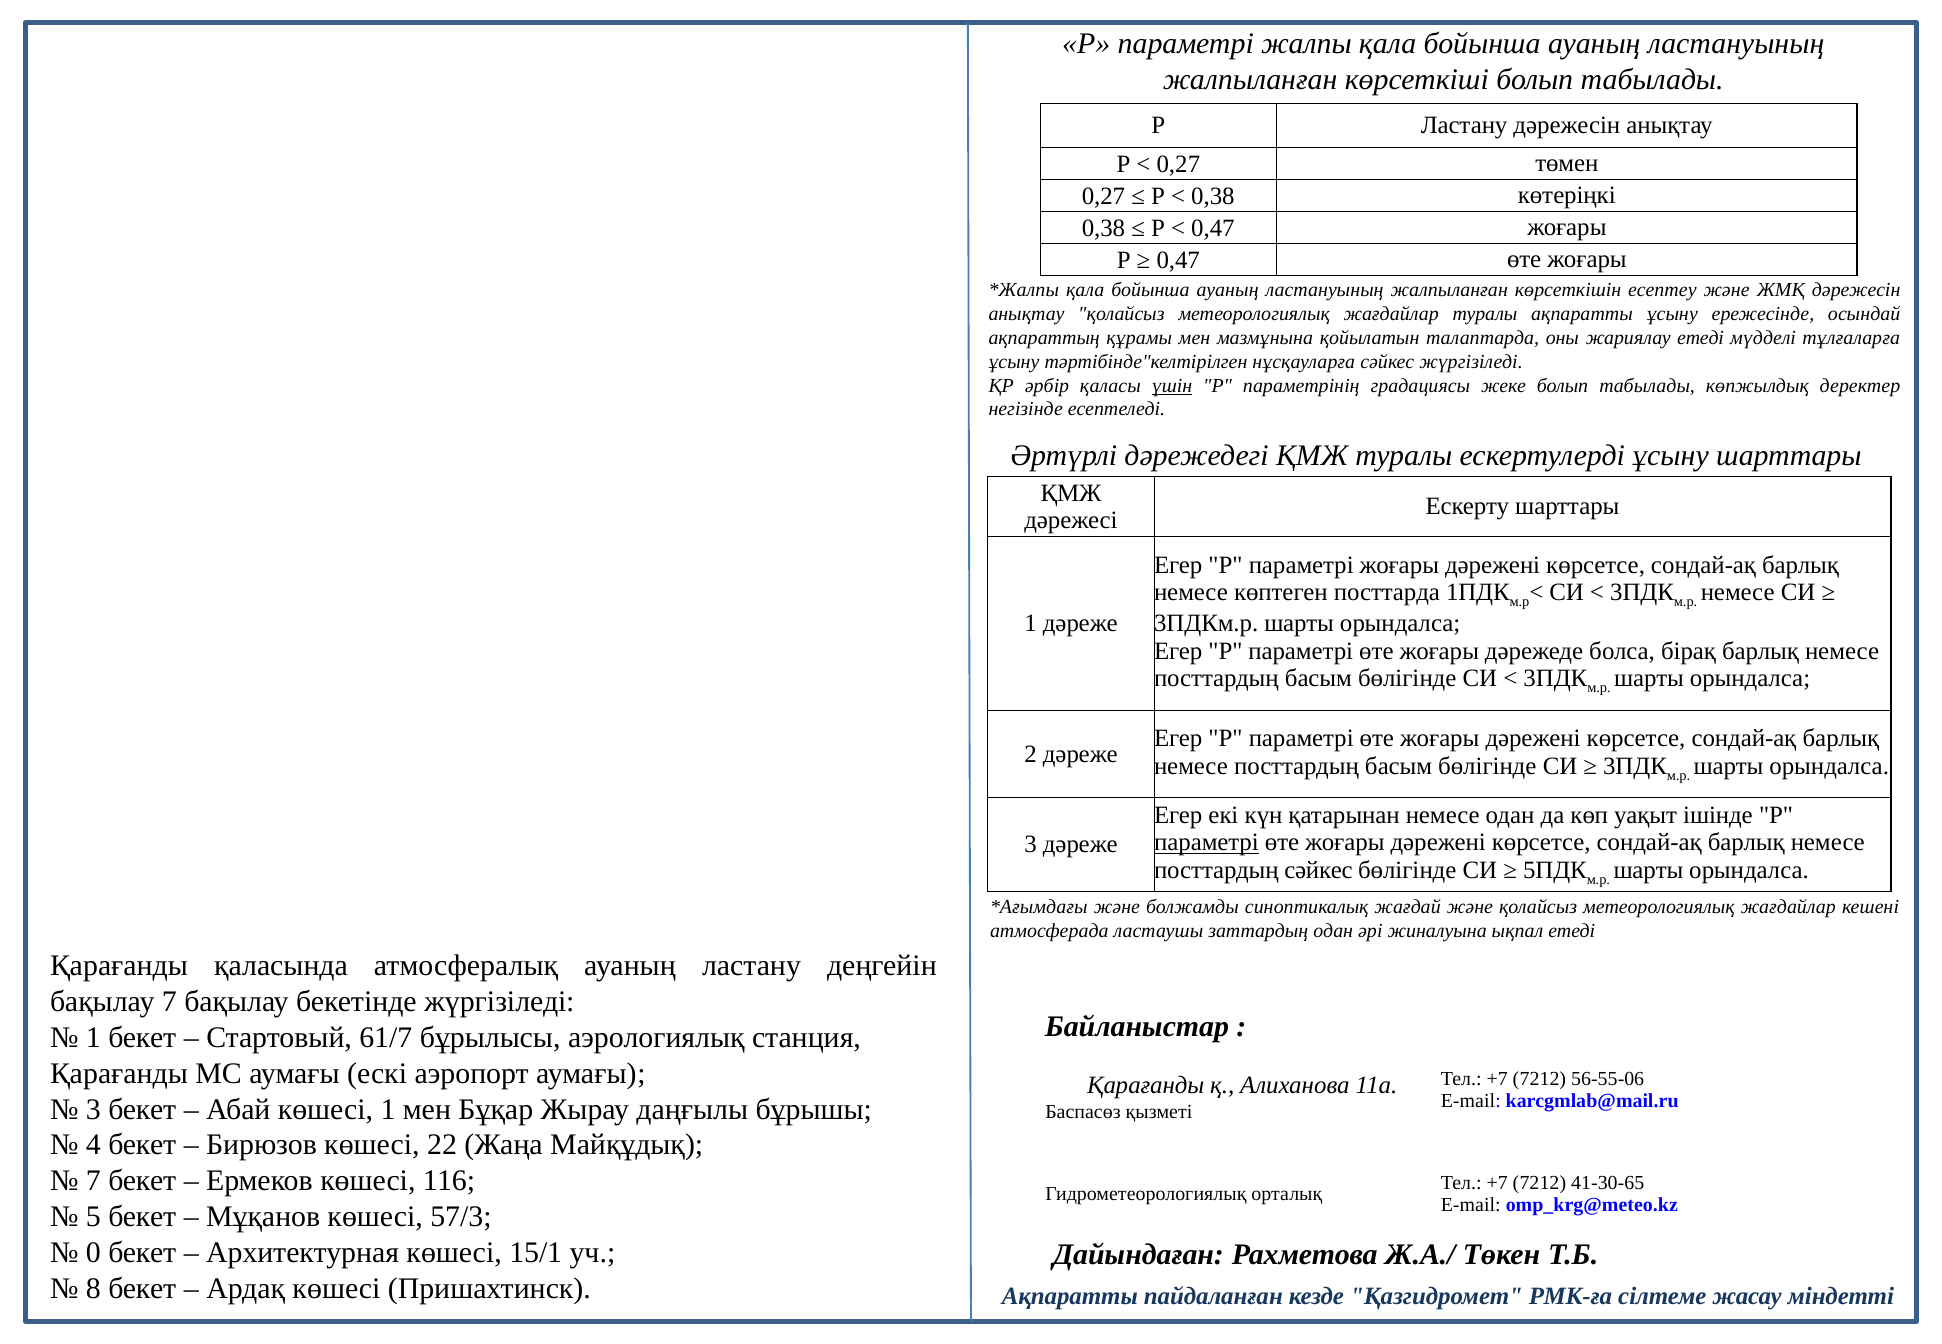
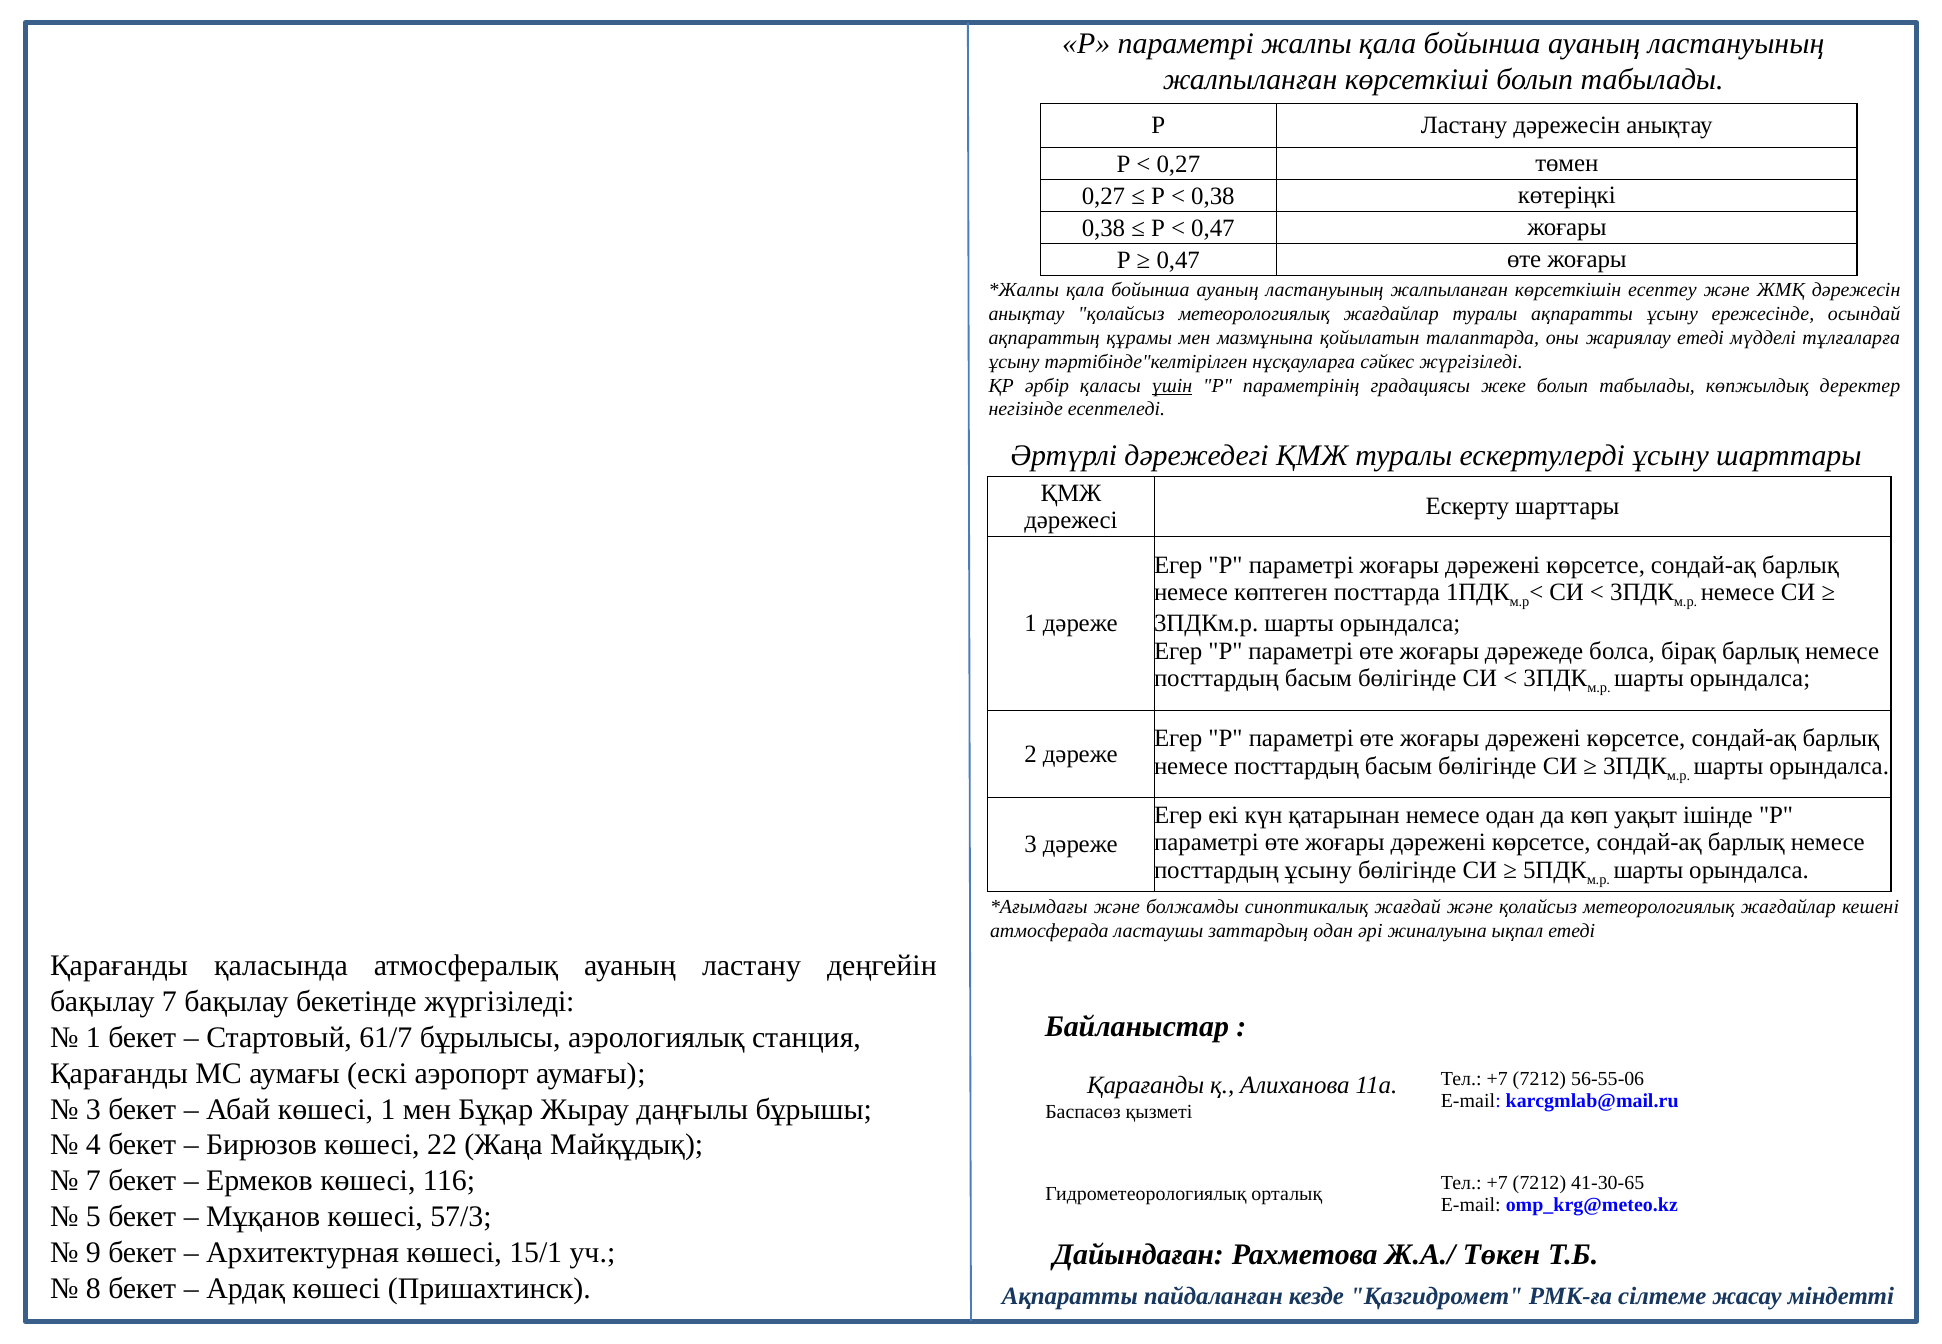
параметрі underline: present -> none (1206, 843)
посттардың сәйкес: сәйкес -> ұсыну (1318, 870)
0: 0 -> 9 (93, 1253)
